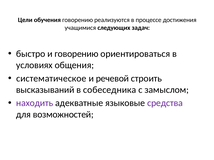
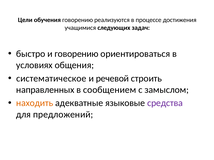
высказываний: высказываний -> направленных (45, 90)
собеседника: собеседника -> сообщением (110, 90)
находить colour: purple -> orange (35, 103)
возможностей: возможностей -> предложений (63, 115)
